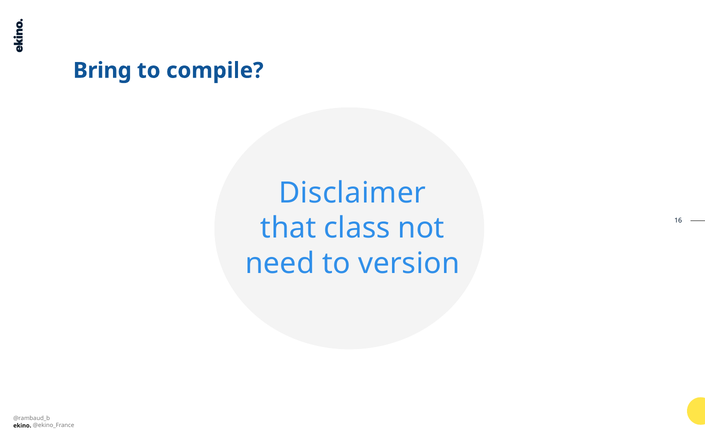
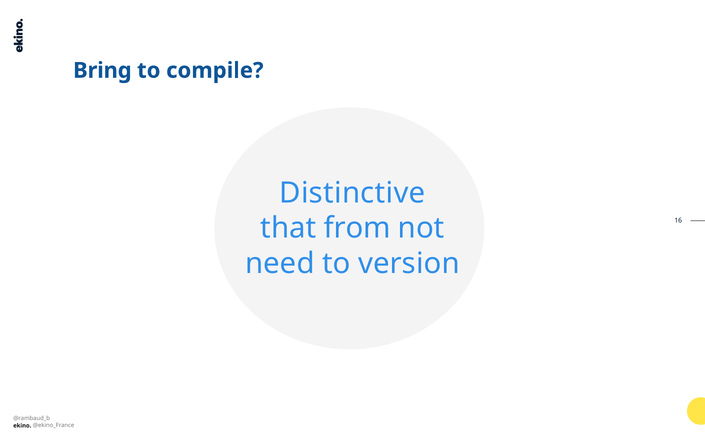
Disclaimer: Disclaimer -> Distinctive (352, 193)
class: class -> from (357, 228)
